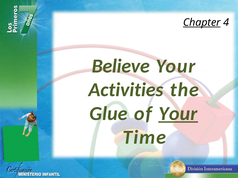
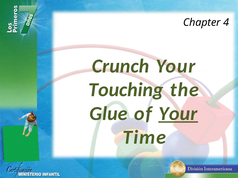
Chapter underline: present -> none (202, 23)
Believe: Believe -> Crunch (121, 66)
Activities: Activities -> Touching (126, 90)
